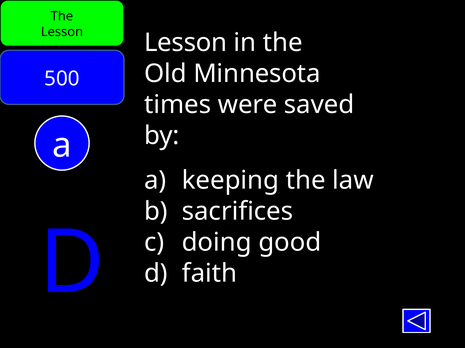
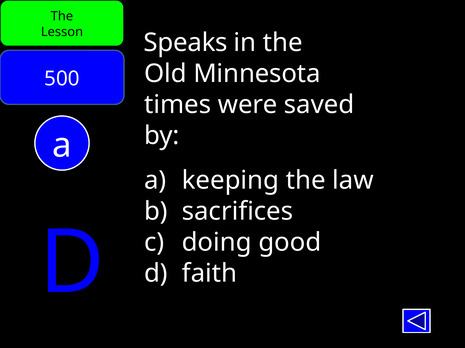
Lesson: Lesson -> Speaks (186, 43)
